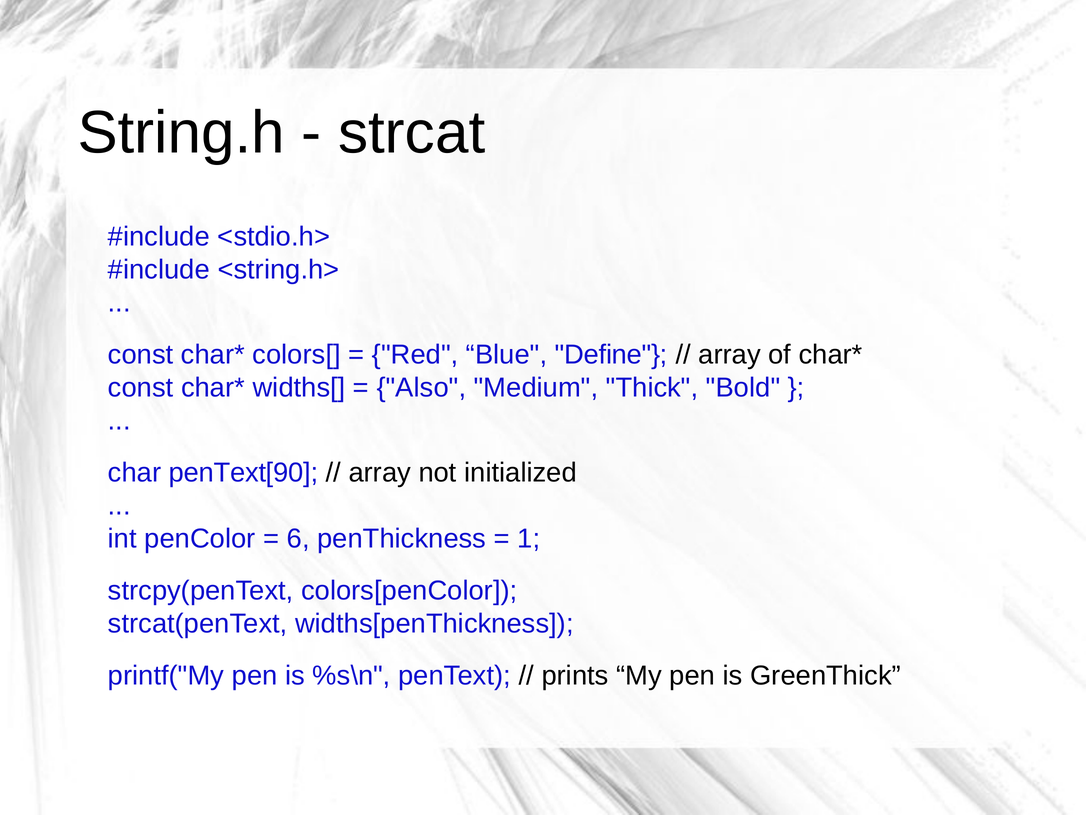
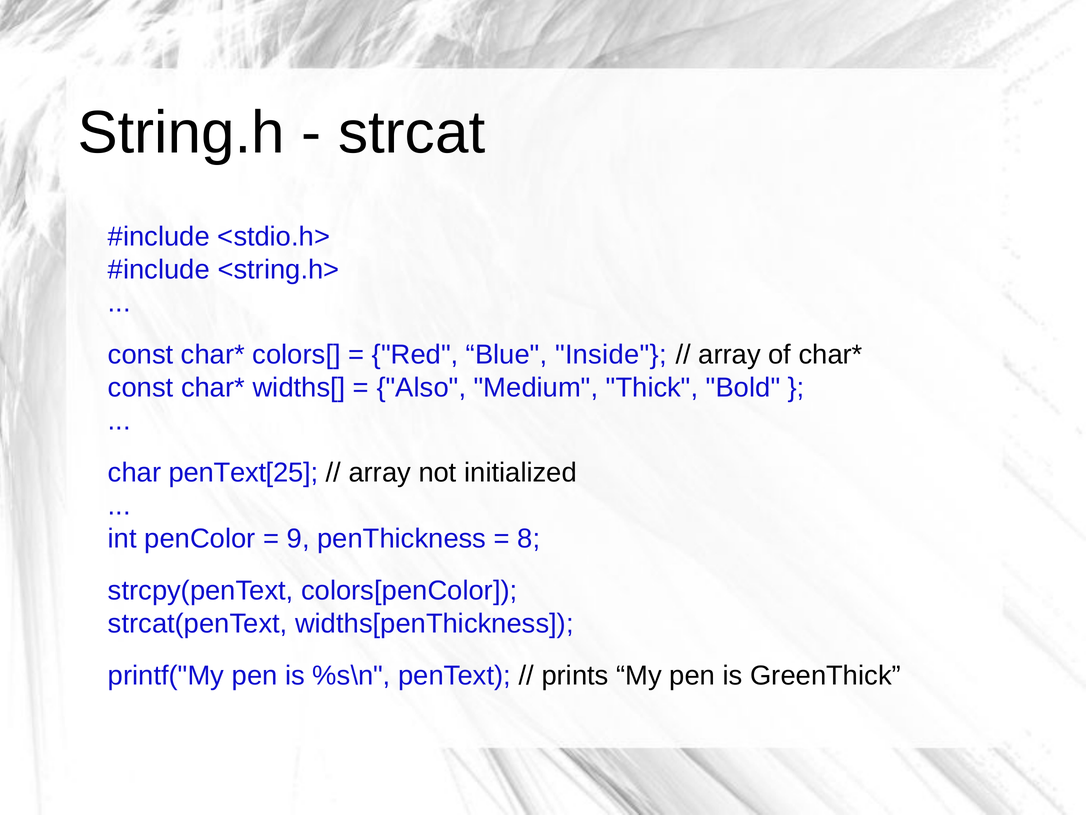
Define: Define -> Inside (611, 354)
penText[90: penText[90 -> penText[25 (243, 472)
6: 6 -> 9 (298, 538)
1: 1 -> 8 (529, 538)
